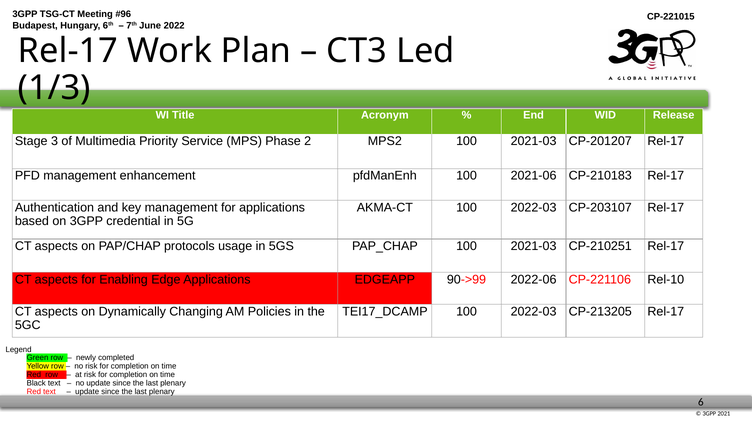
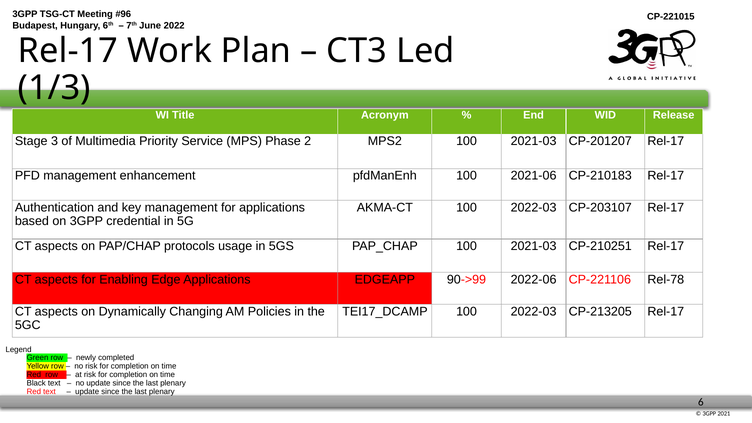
Rel-10: Rel-10 -> Rel-78 (666, 280)
